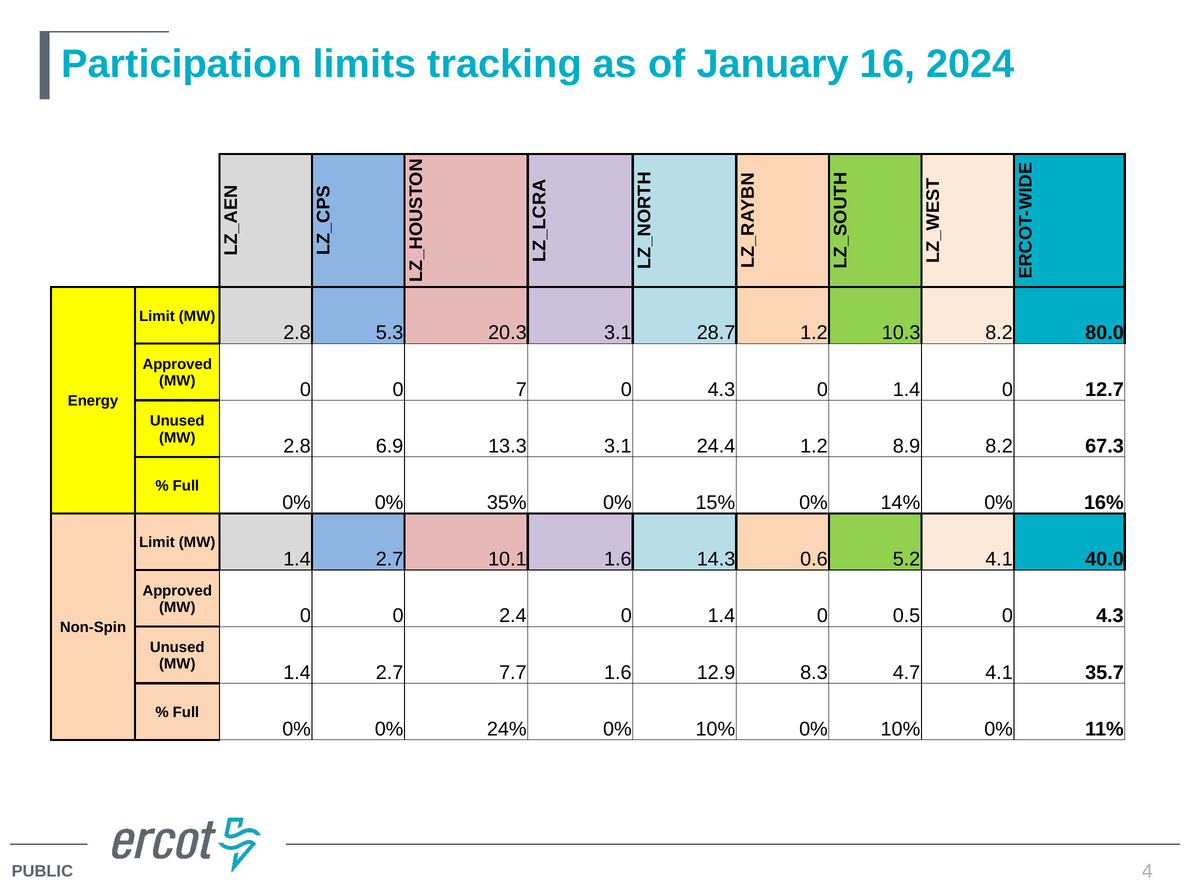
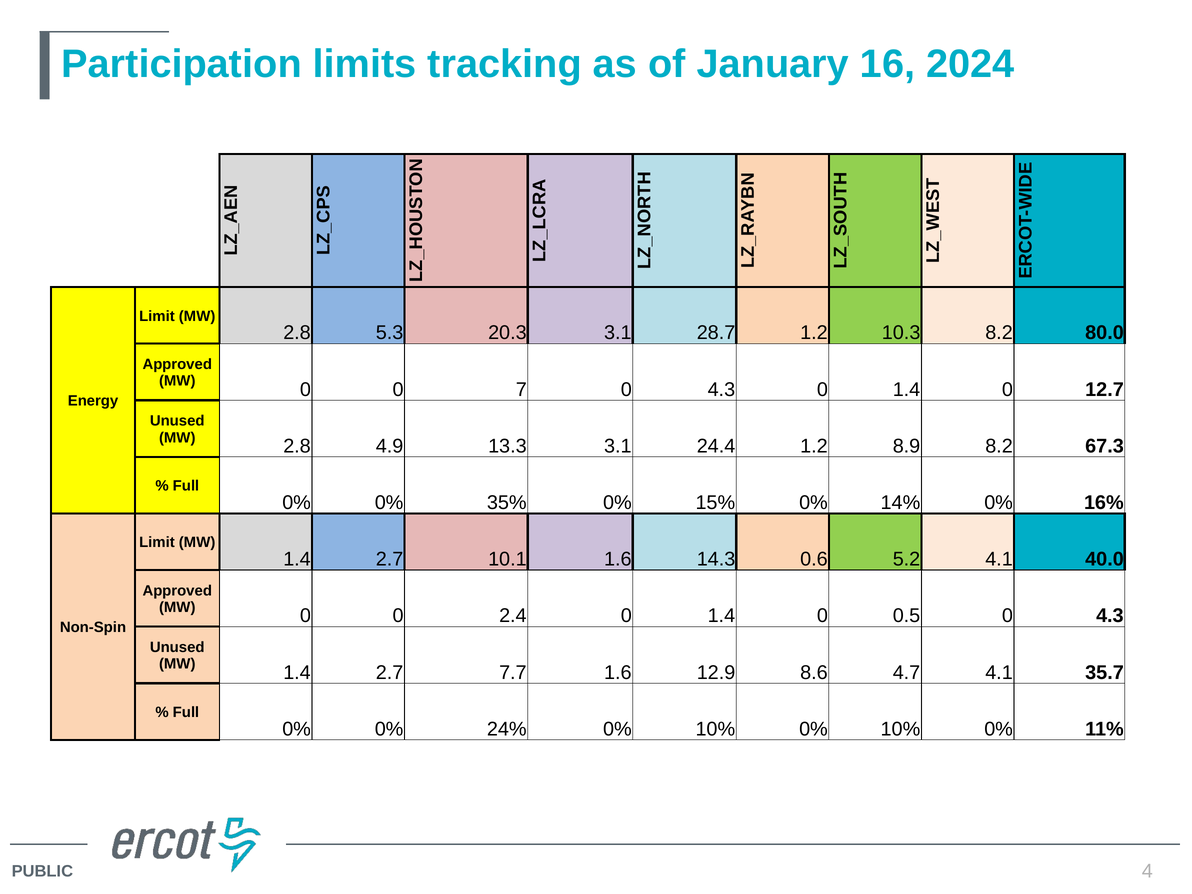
6.9: 6.9 -> 4.9 (390, 446)
8.3: 8.3 -> 8.6 (814, 673)
